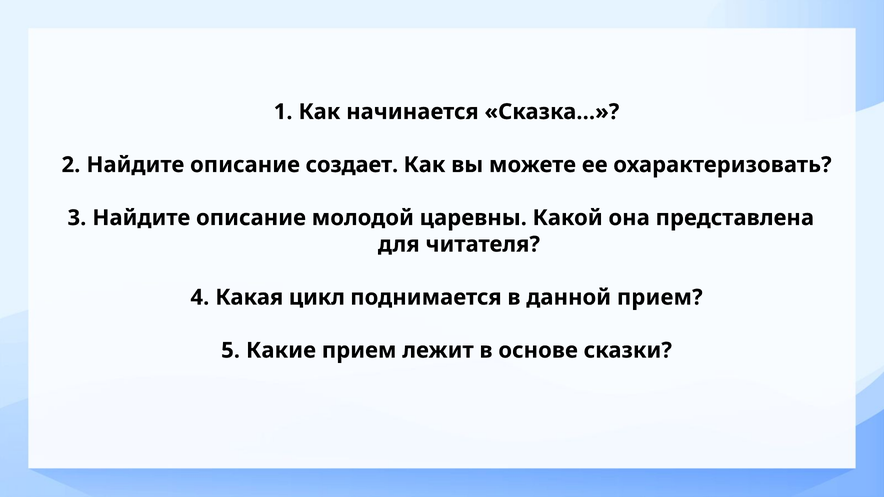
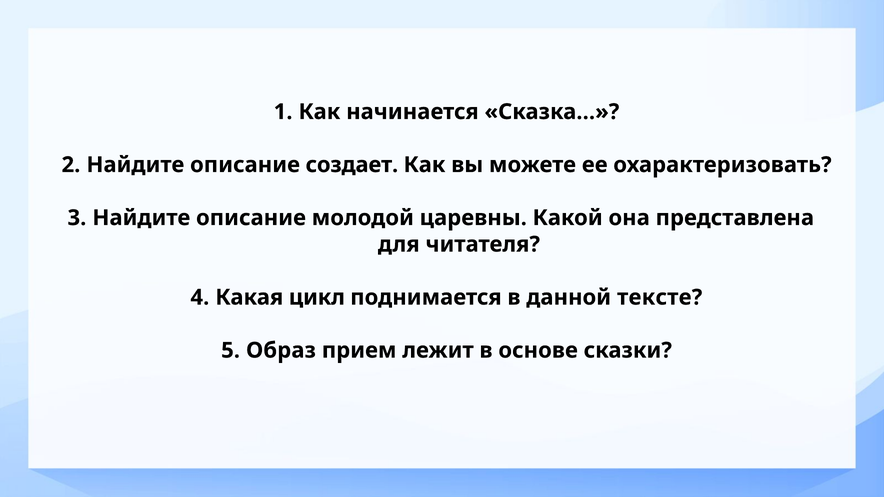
данной прием: прием -> тексте (660, 297)
Какие: Какие -> Образ (281, 351)
